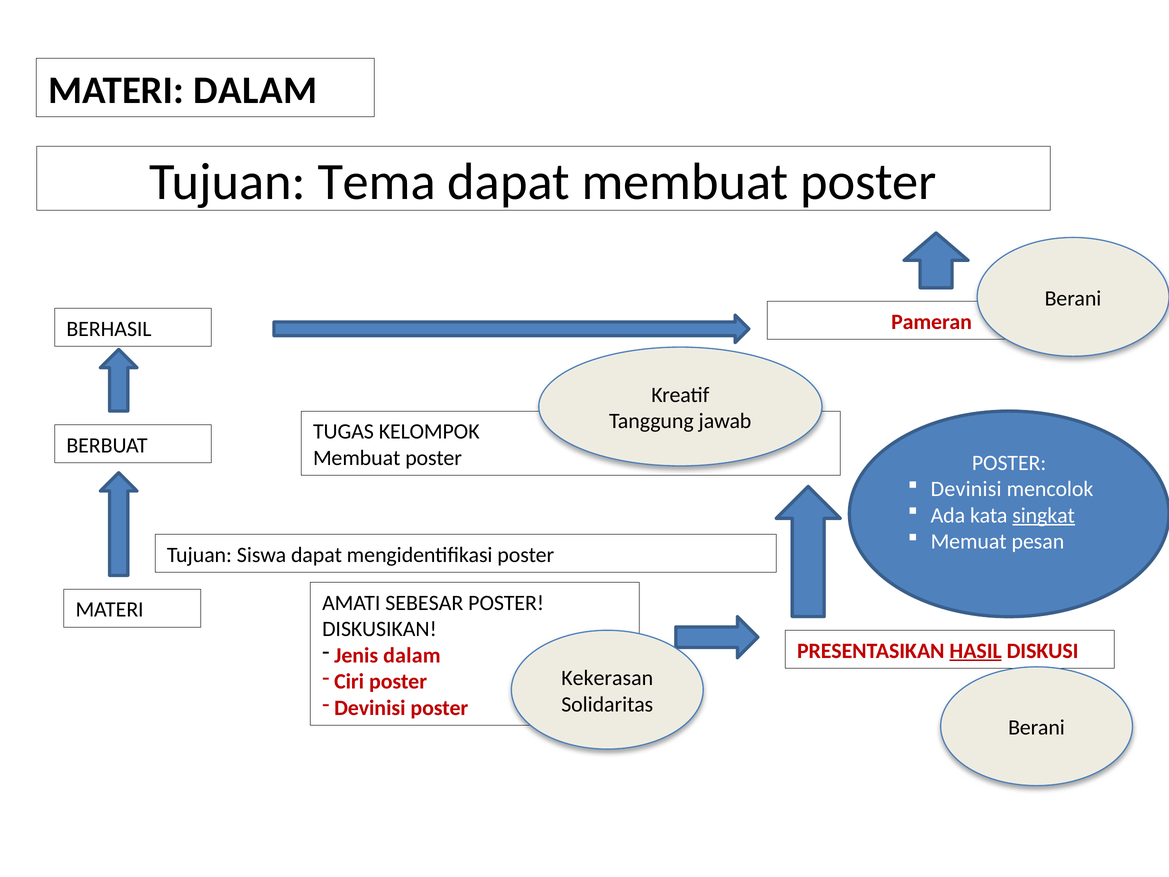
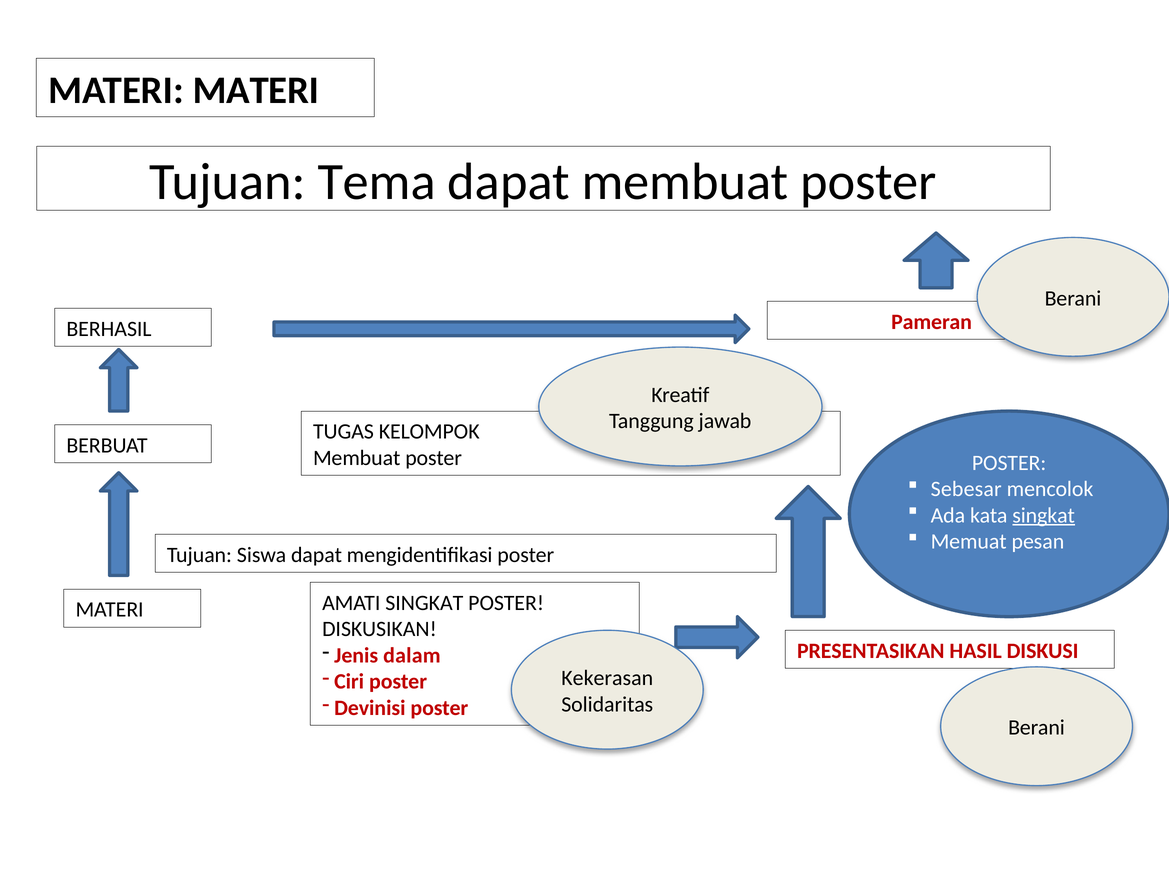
MATERI DALAM: DALAM -> MATERI (256, 90)
Devinisi: Devinisi -> Sebesar (966, 489)
AMATI SEBESAR: SEBESAR -> SINGKAT (424, 603)
HASIL underline: present -> none (976, 651)
